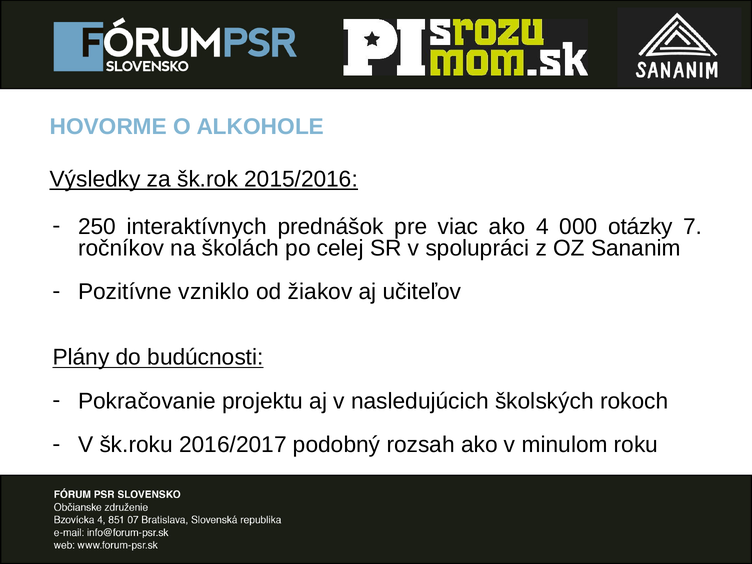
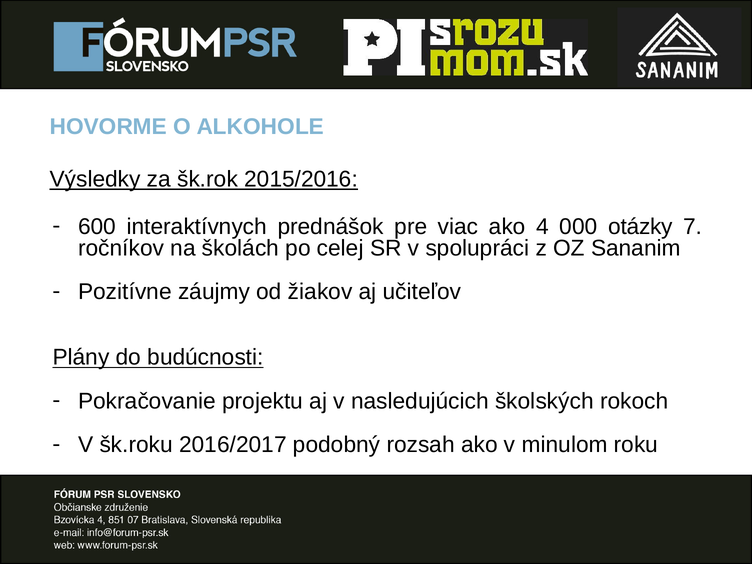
250: 250 -> 600 (97, 226)
vzniklo: vzniklo -> záujmy (214, 292)
